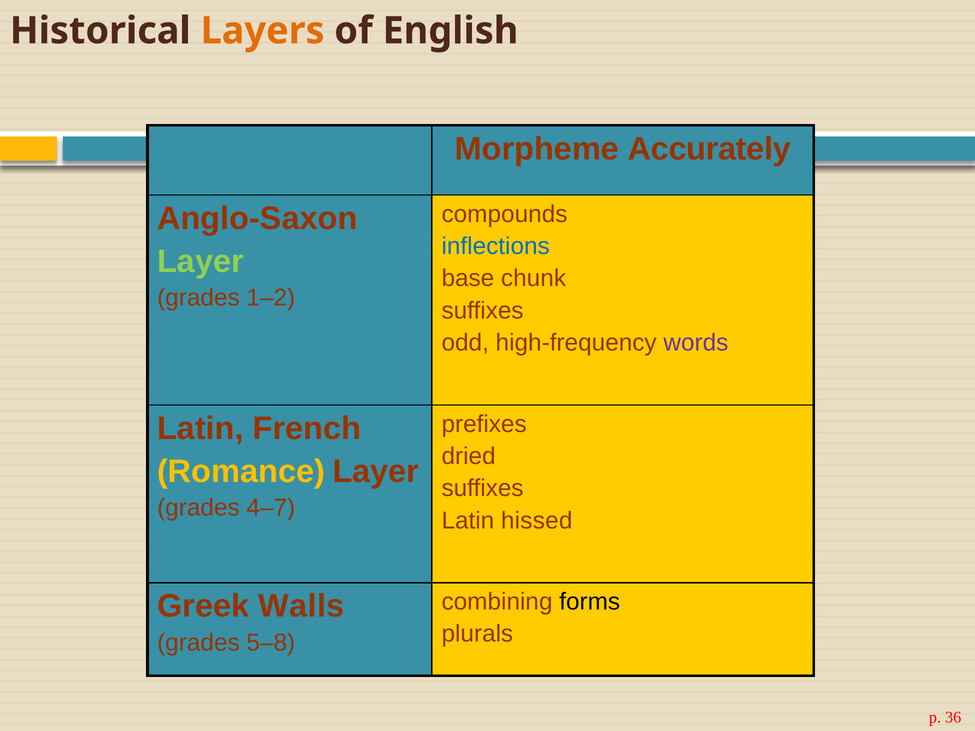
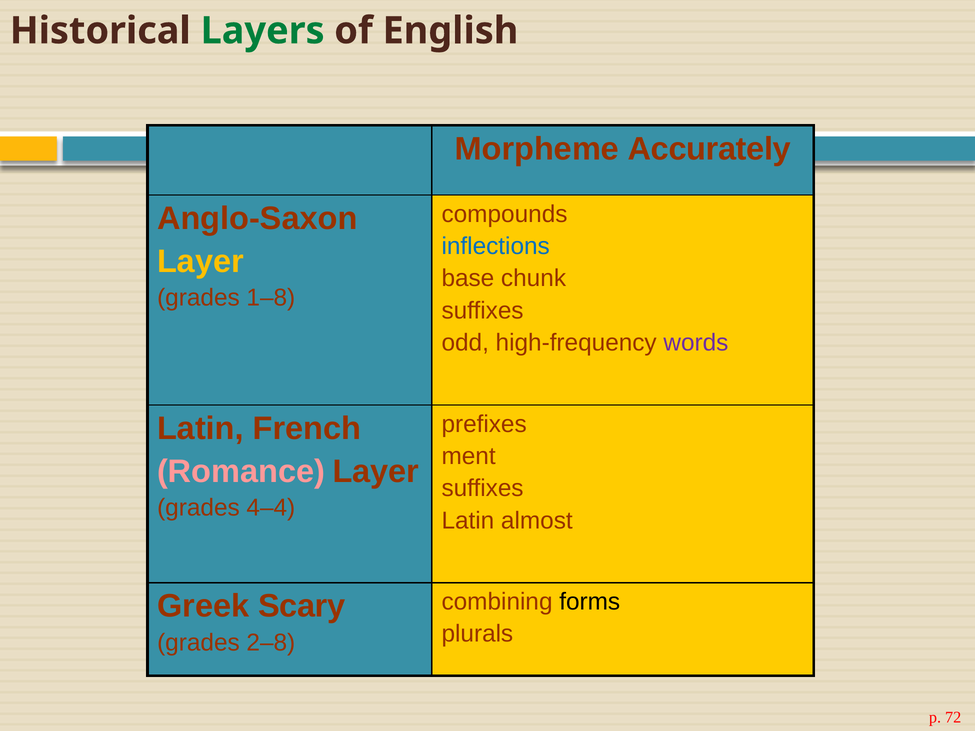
Layers colour: orange -> green (263, 31)
Layer colour: light green -> yellow (200, 261)
1–2: 1–2 -> 1–8 (271, 298)
dried: dried -> ment (469, 456)
Romance colour: yellow -> pink (241, 471)
4–7: 4–7 -> 4–4 (271, 508)
hissed: hissed -> almost (537, 521)
Walls: Walls -> Scary (302, 606)
5–8: 5–8 -> 2–8 (271, 643)
36: 36 -> 72 (953, 718)
